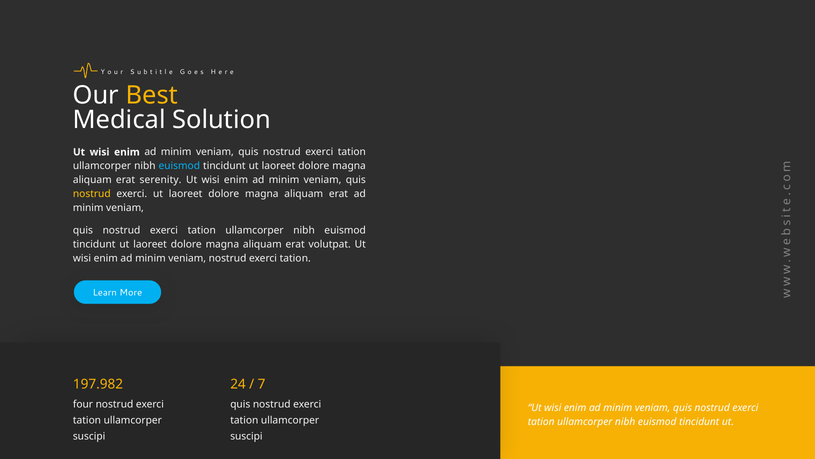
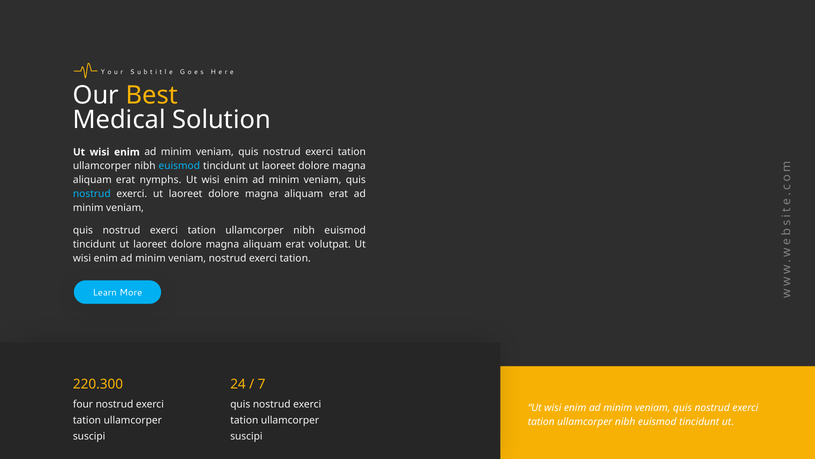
serenity: serenity -> nymphs (161, 180)
nostrud colour: yellow -> light blue (92, 194)
197.982: 197.982 -> 220.300 (98, 384)
